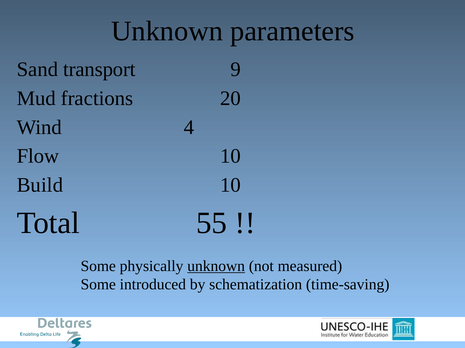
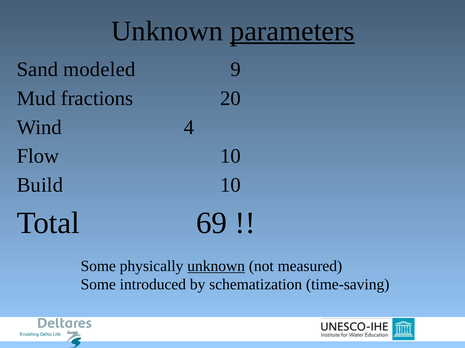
parameters underline: none -> present (292, 31)
transport: transport -> modeled (99, 70)
55: 55 -> 69 (212, 223)
